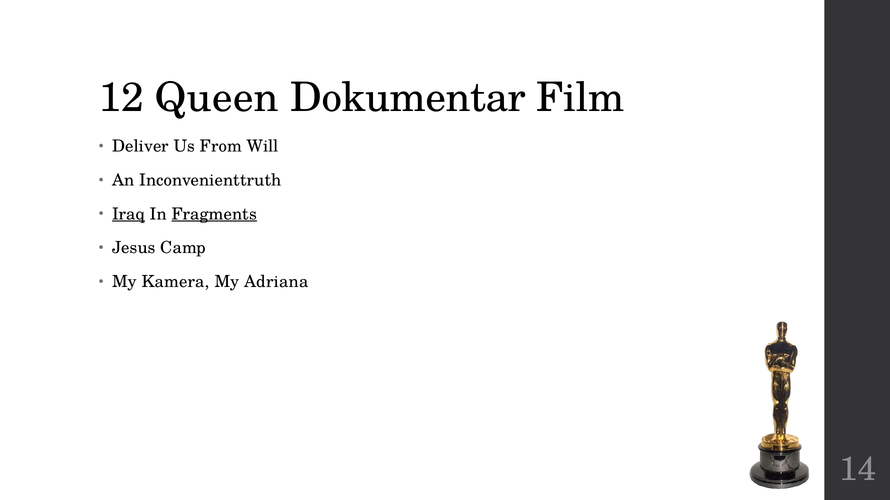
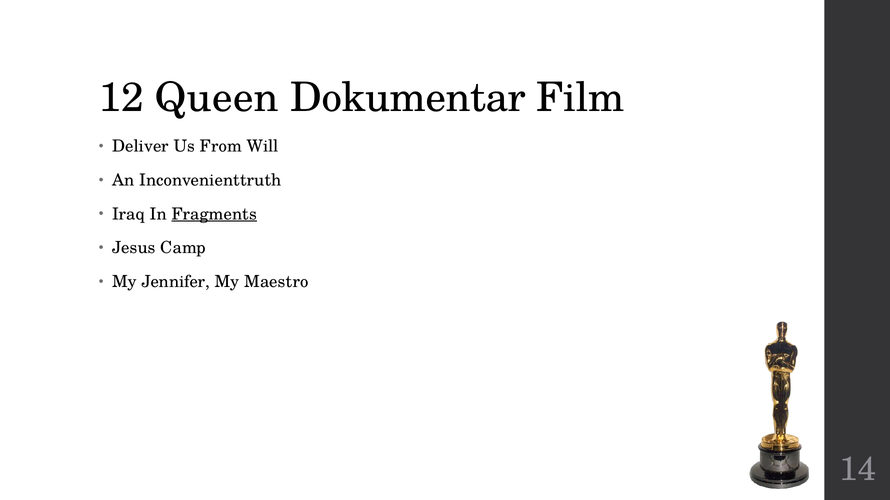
Iraq underline: present -> none (129, 214)
Kamera: Kamera -> Jennifer (176, 282)
Adriana: Adriana -> Maestro (276, 282)
